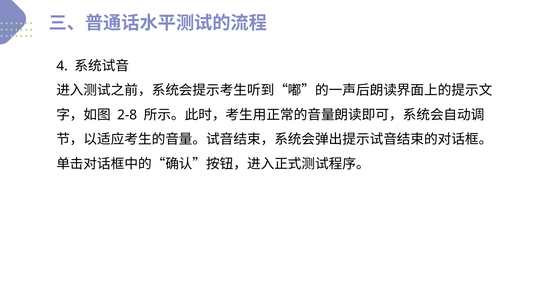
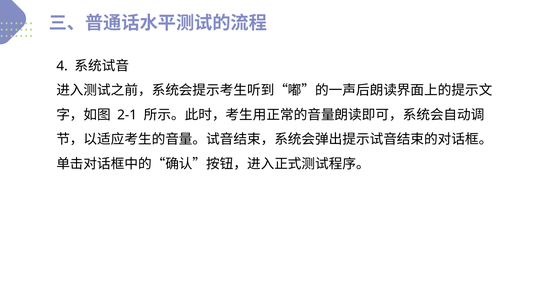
2-8: 2-8 -> 2-1 (127, 115)
